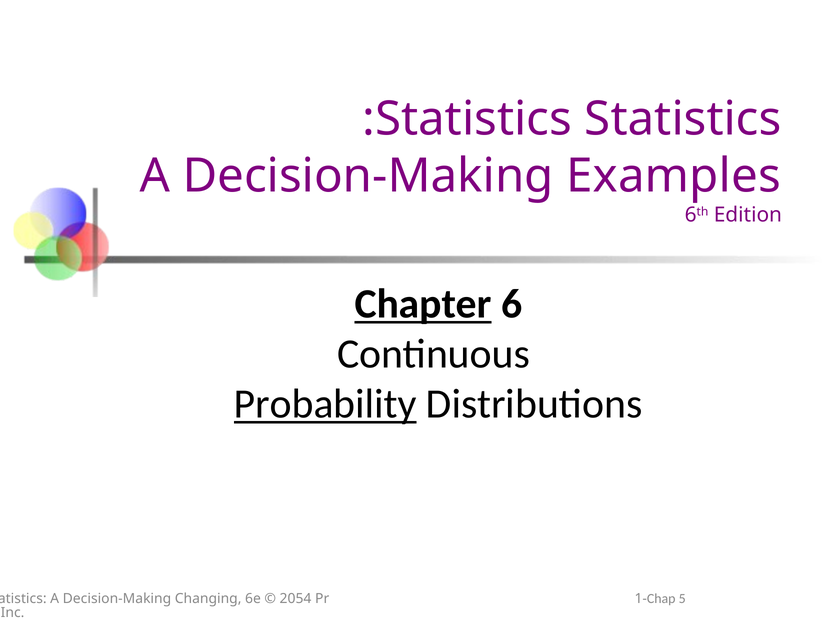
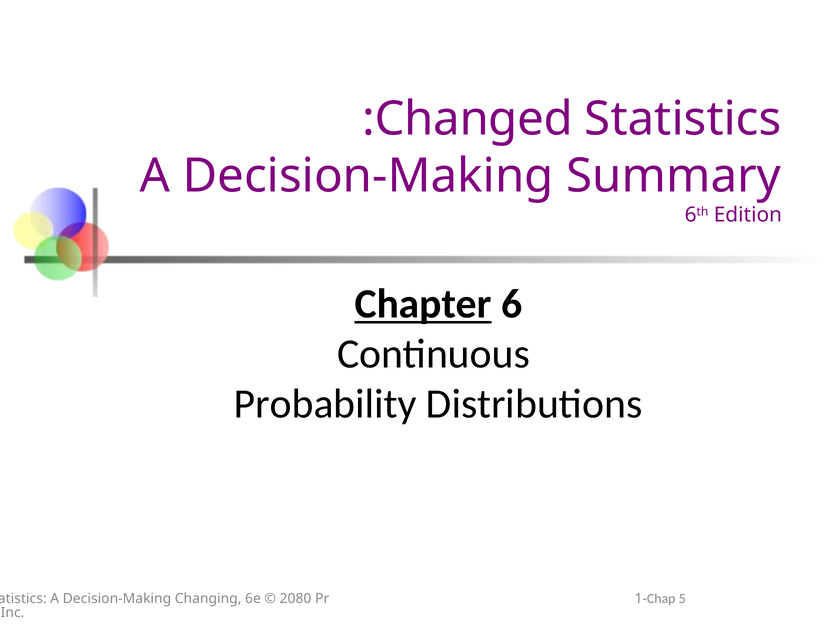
Statistics: Statistics -> Changed (474, 119)
Examples: Examples -> Summary (674, 176)
Probability underline: present -> none (325, 404)
2054: 2054 -> 2080 (296, 599)
